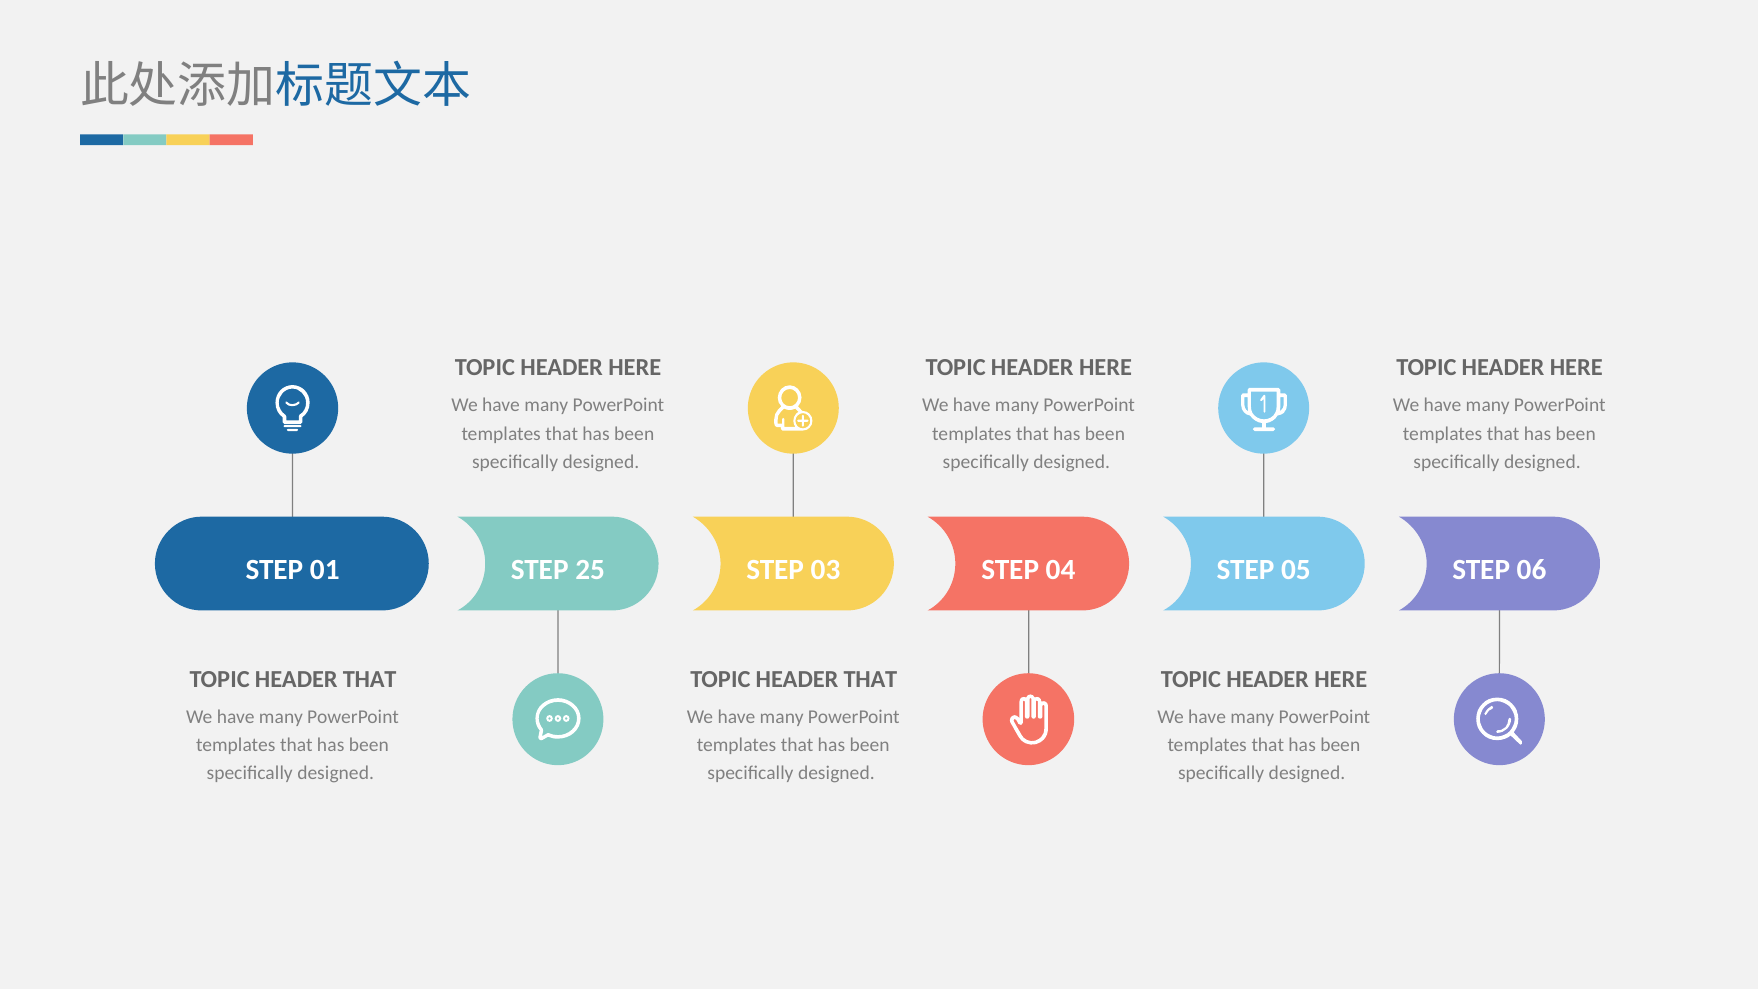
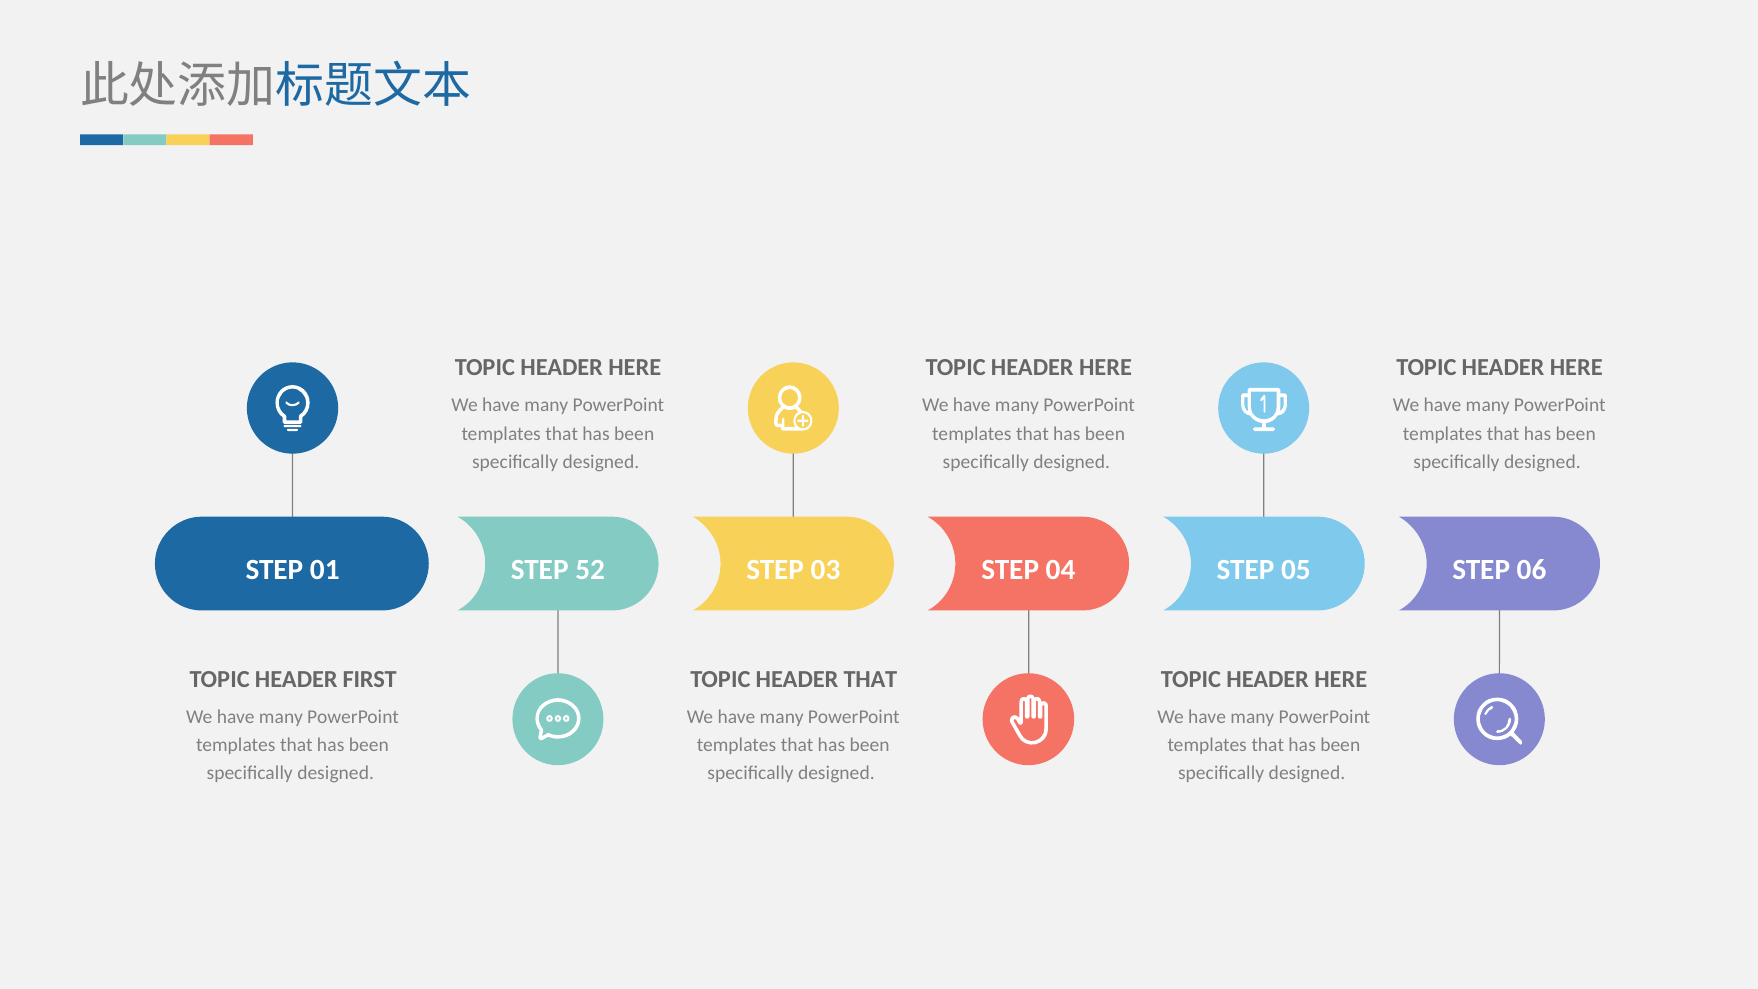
25: 25 -> 52 (590, 570)
THAT: THAT -> FIRST (370, 679)
